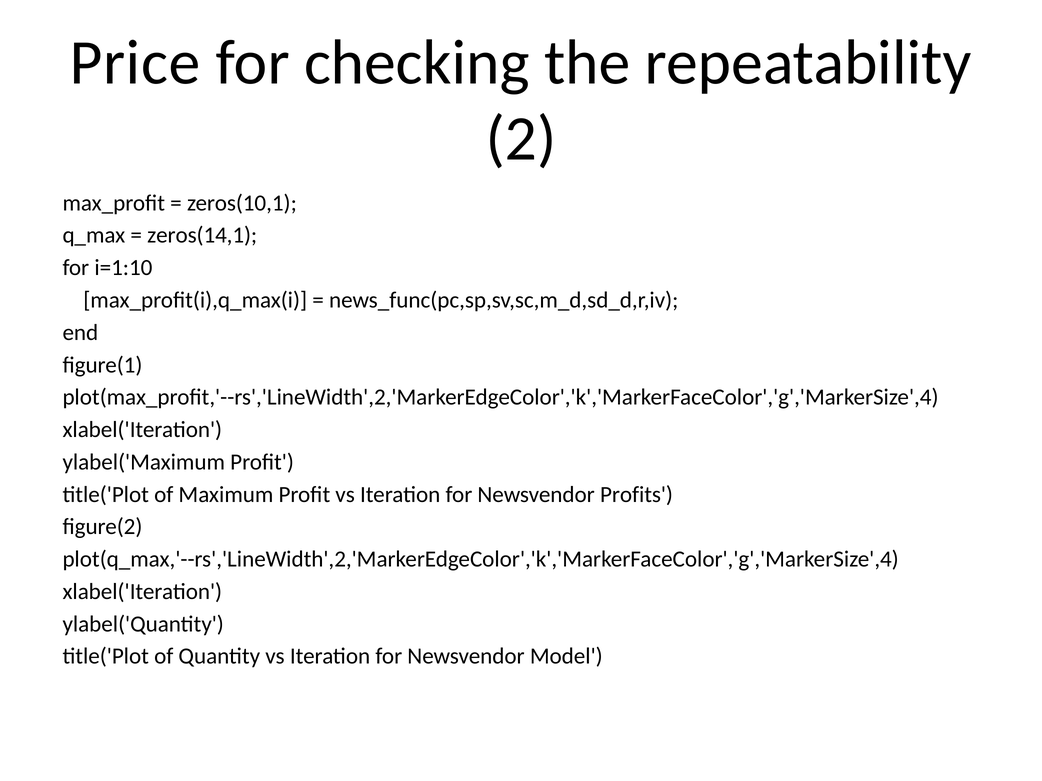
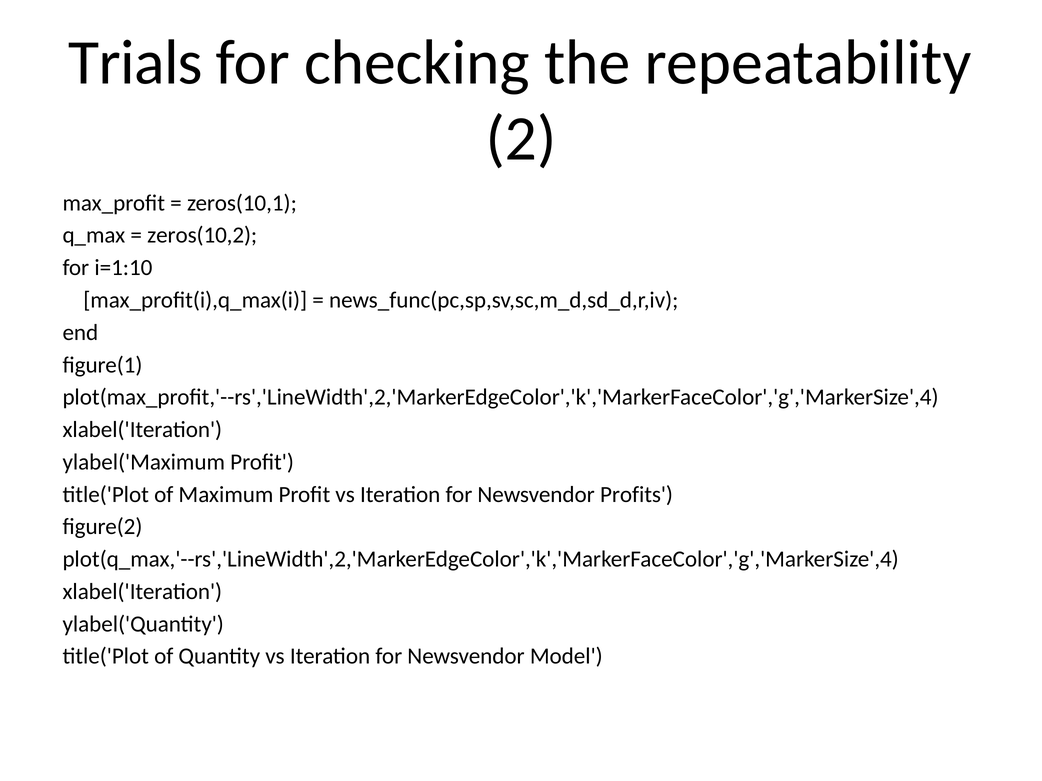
Price: Price -> Trials (136, 63)
zeros(14,1: zeros(14,1 -> zeros(10,2 (202, 235)
